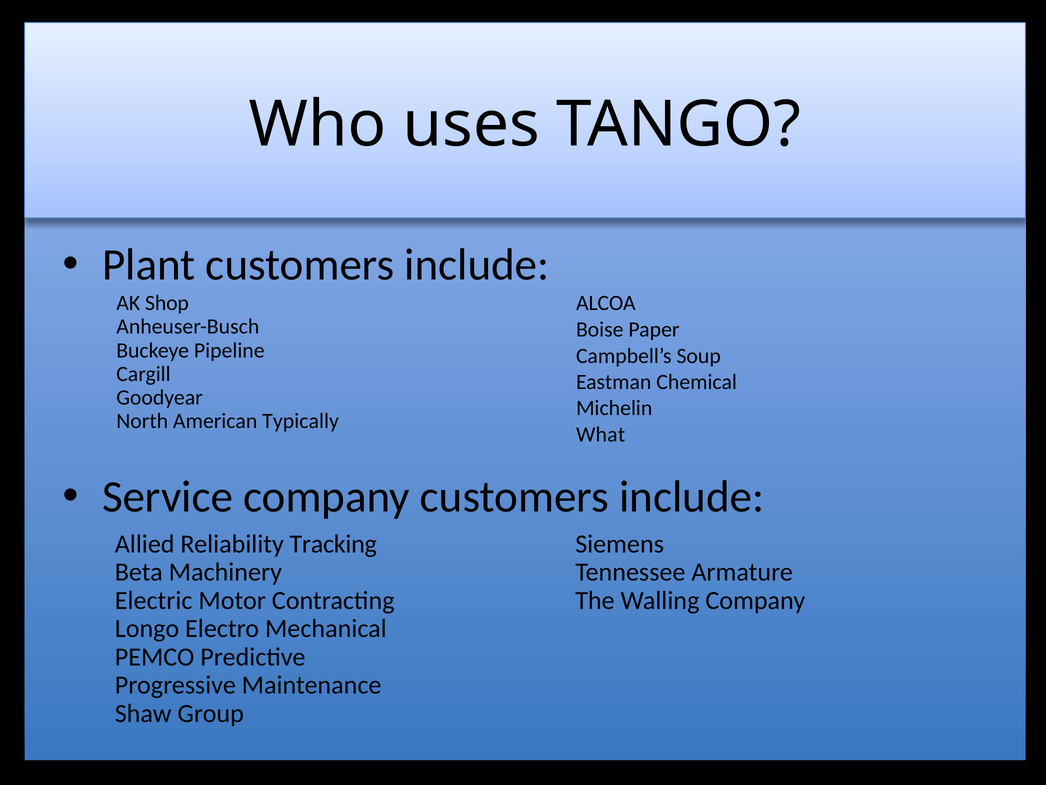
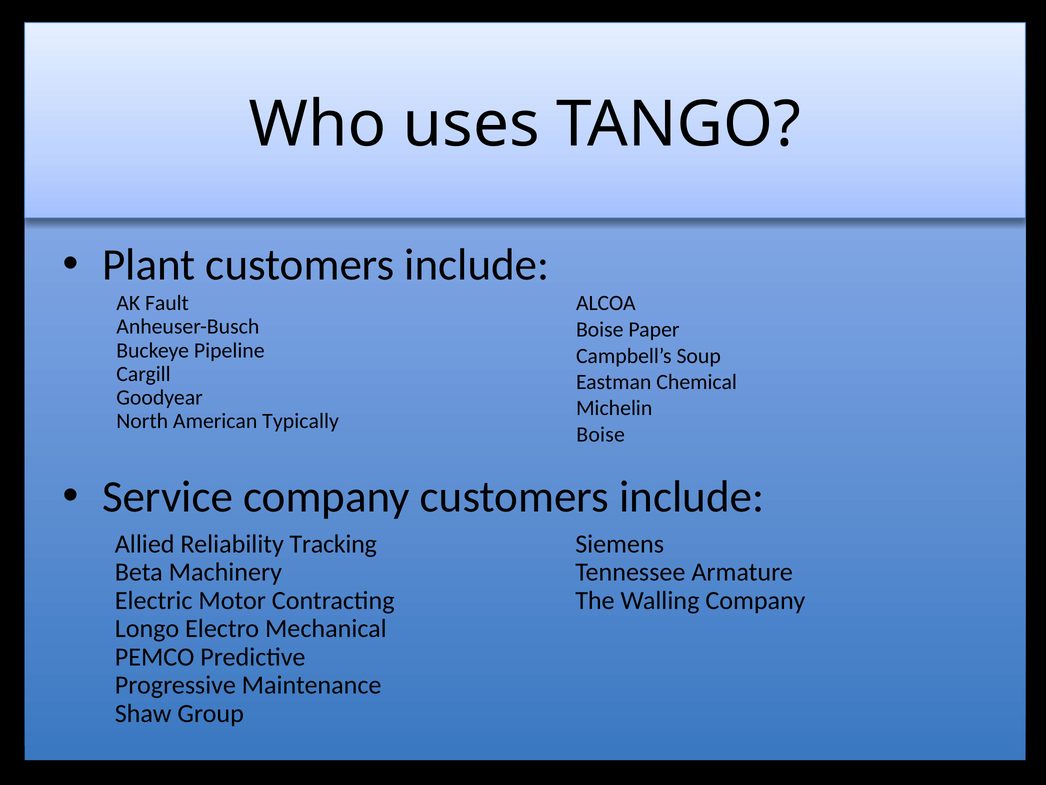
Shop: Shop -> Fault (167, 303)
What: What -> Boise (601, 434)
